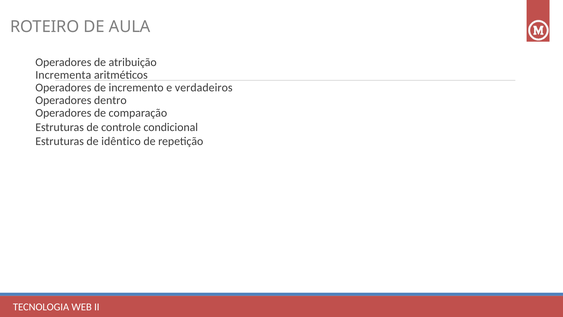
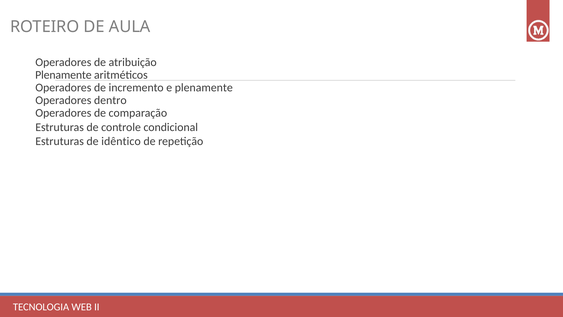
Incrementa: Incrementa -> Plenamente (63, 75)
e verdadeiros: verdadeiros -> plenamente (204, 87)
